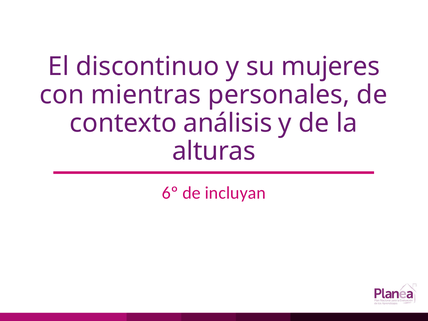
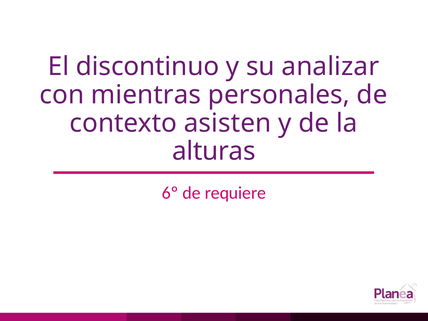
mujeres: mujeres -> analizar (330, 67)
análisis: análisis -> asisten (228, 123)
incluyan: incluyan -> requiere (235, 193)
